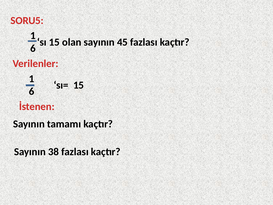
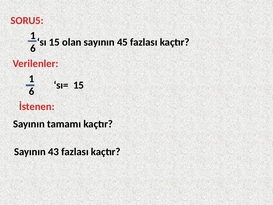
38: 38 -> 43 (54, 152)
